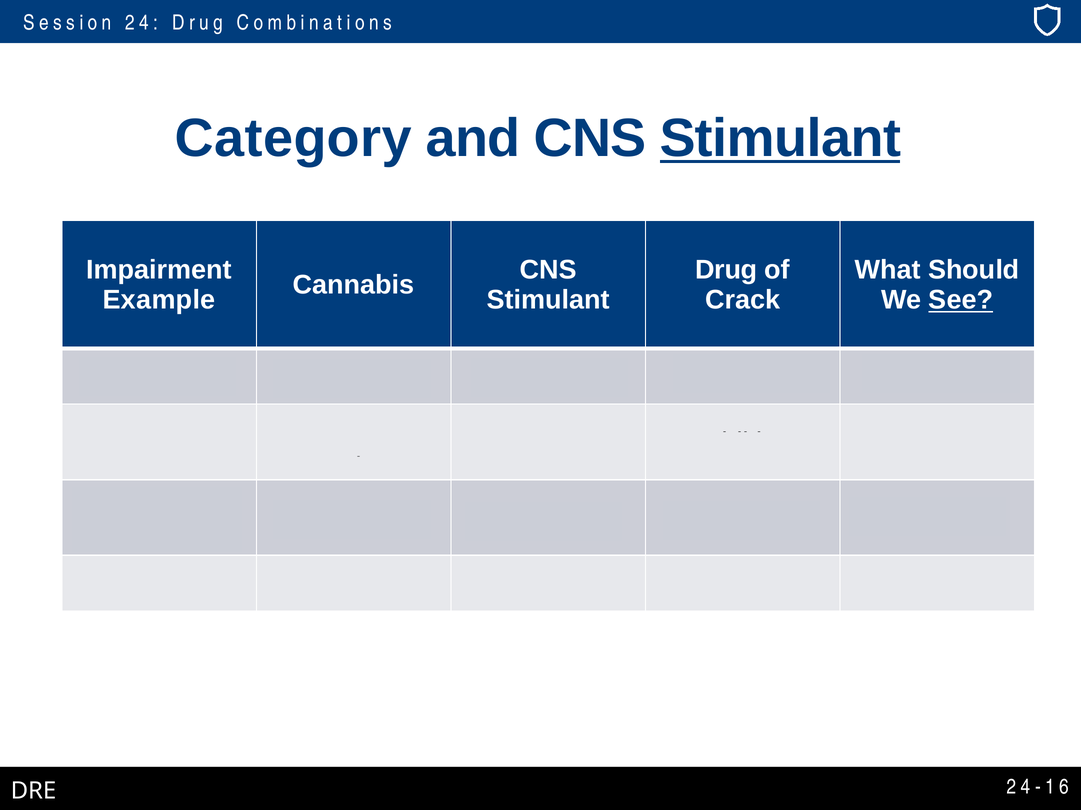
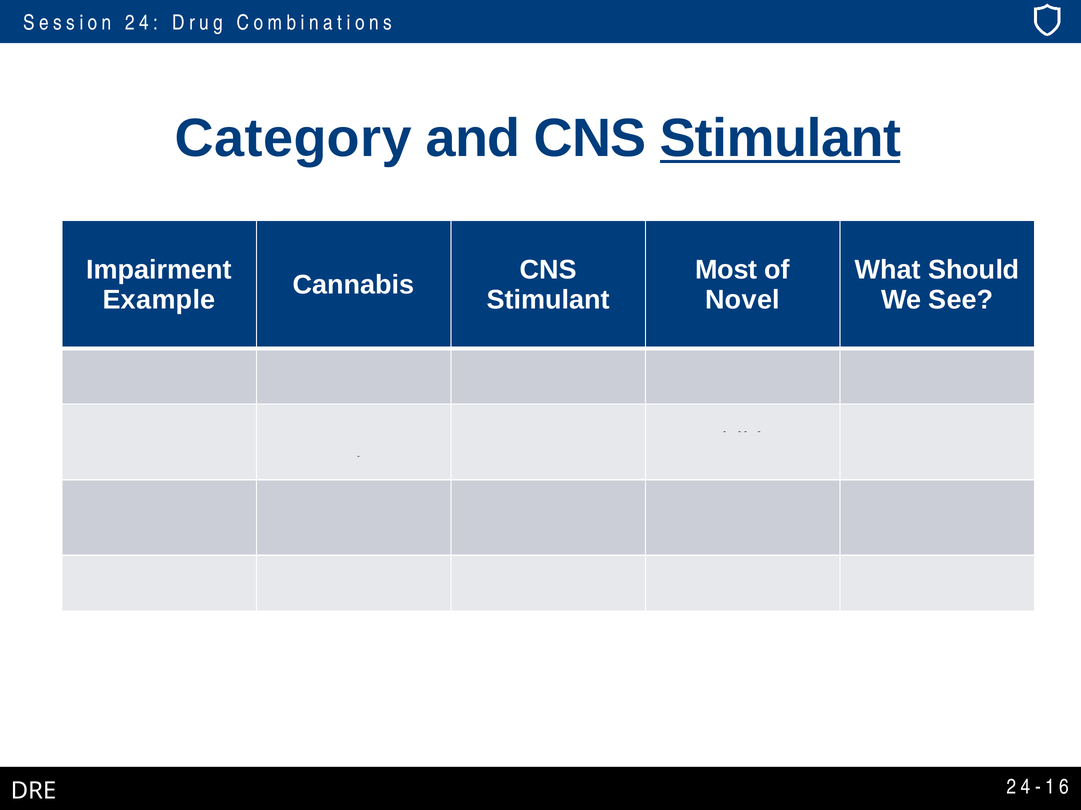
Drug: Drug -> Most (726, 270)
Crack: Crack -> Novel (743, 300)
See underline: present -> none (961, 300)
